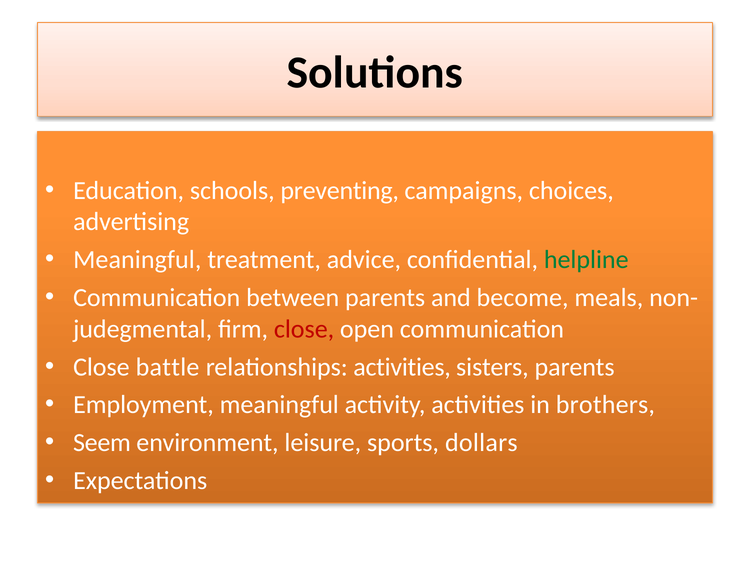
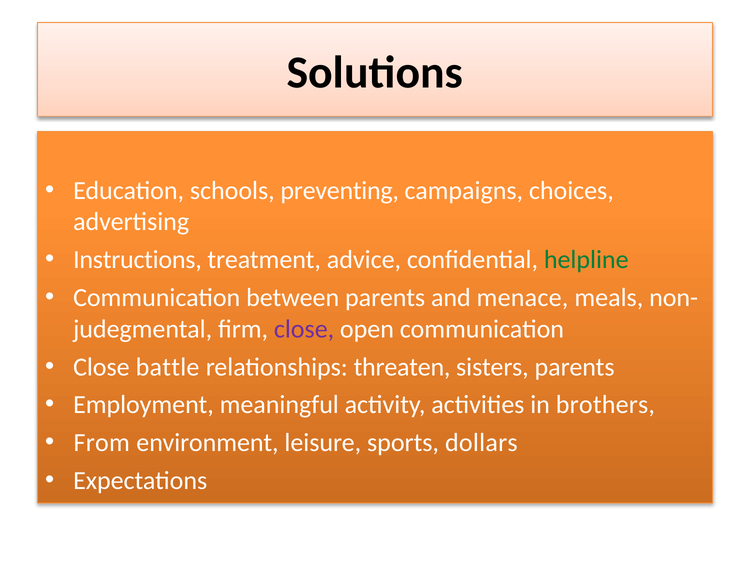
Meaningful: Meaningful -> Instructions (137, 260)
become: become -> menace (522, 297)
close colour: red -> purple (304, 329)
relationships activities: activities -> threaten (402, 367)
Seem: Seem -> From (102, 442)
